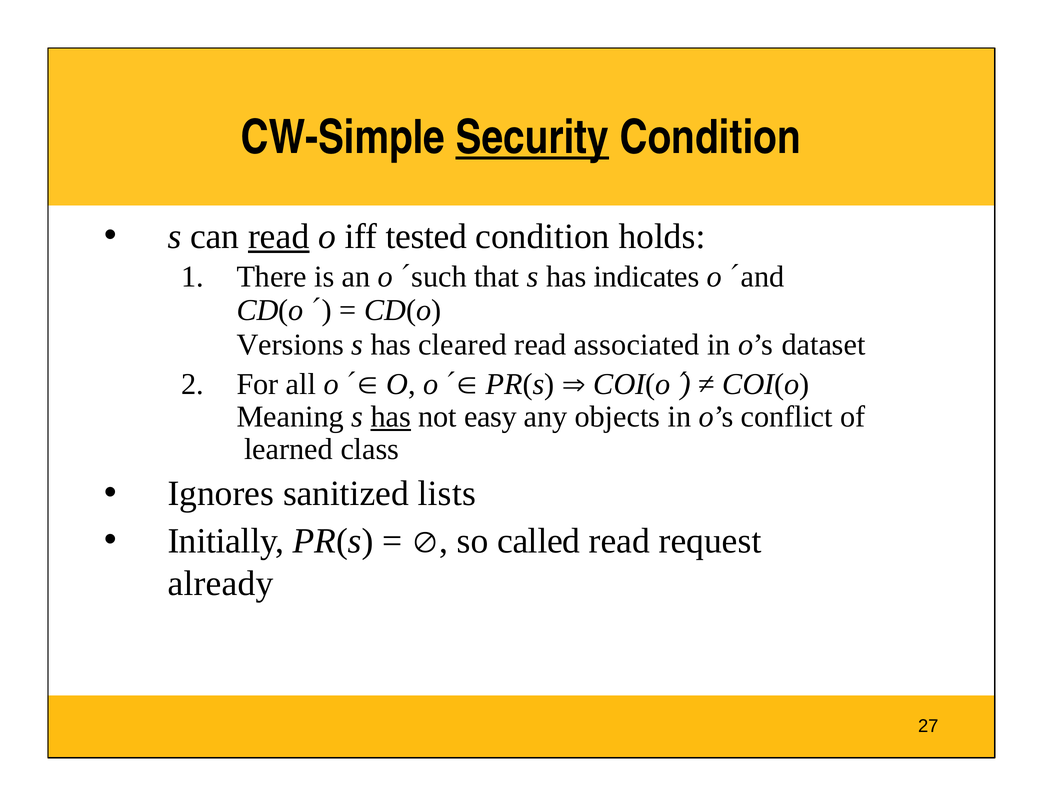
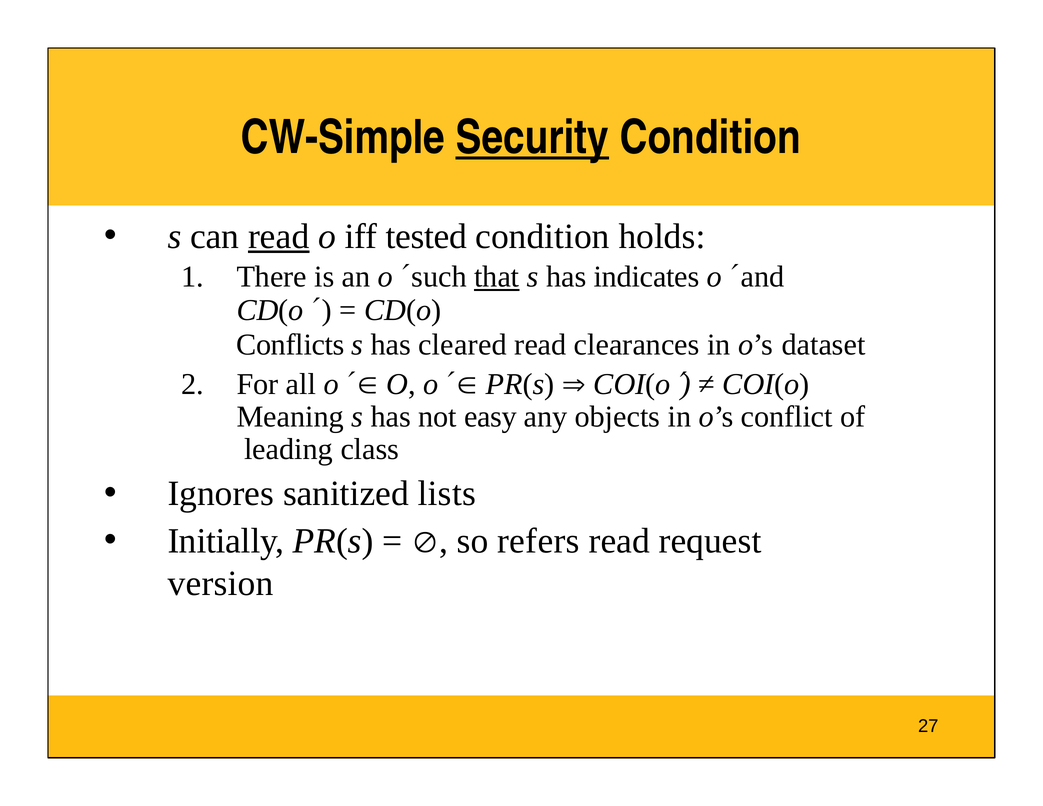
that underline: none -> present (497, 277)
Versions: Versions -> Conflicts (290, 345)
associated: associated -> clearances (637, 345)
has underline: present -> none (391, 417)
learned: learned -> leading (288, 449)
called: called -> refers (538, 541)
already: already -> version (221, 583)
